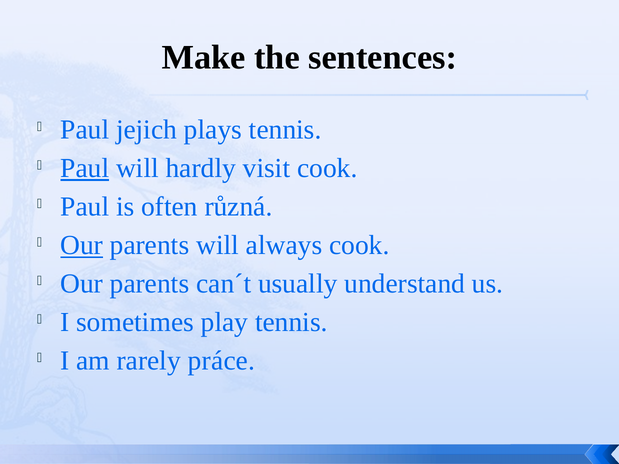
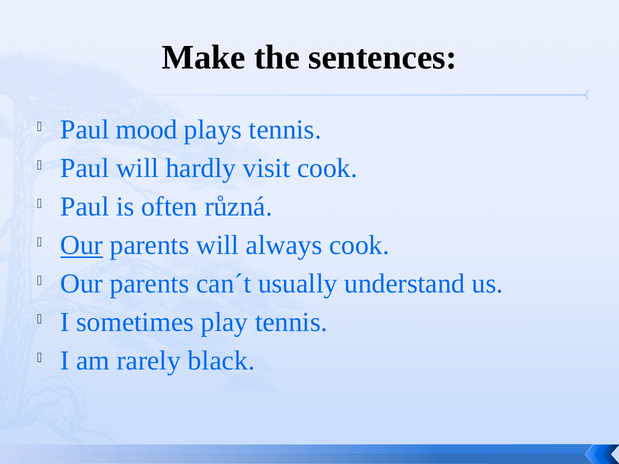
jejich: jejich -> mood (147, 130)
Paul underline: present -> none (85, 168)
práce: práce -> black (221, 361)
